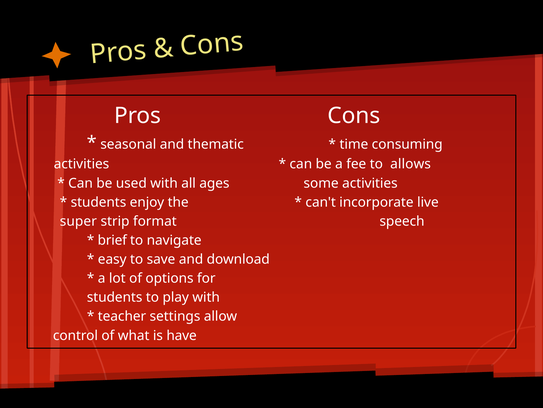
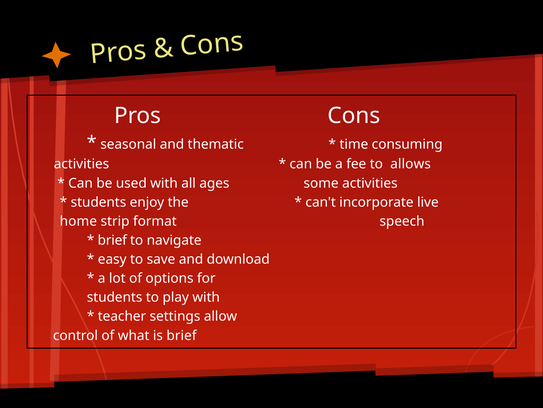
super: super -> home (78, 221)
is have: have -> brief (181, 335)
